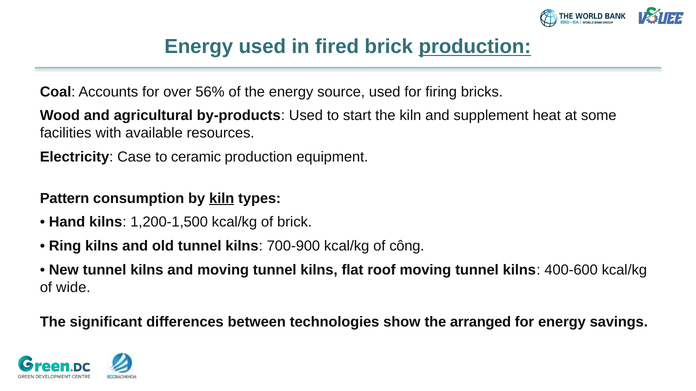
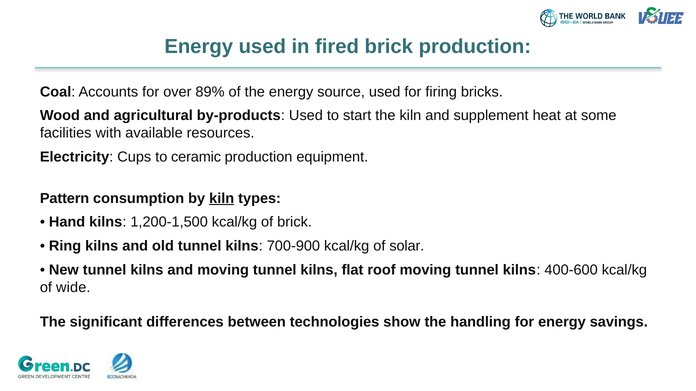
production underline: present -> none (475, 47)
56%: 56% -> 89% (210, 92)
Case: Case -> Cups (134, 157)
công: công -> solar (407, 246)
arranged: arranged -> handling (481, 323)
